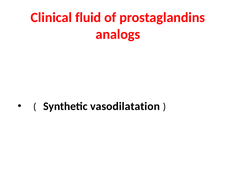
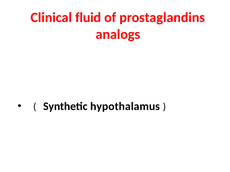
vasodilatation: vasodilatation -> hypothalamus (125, 107)
